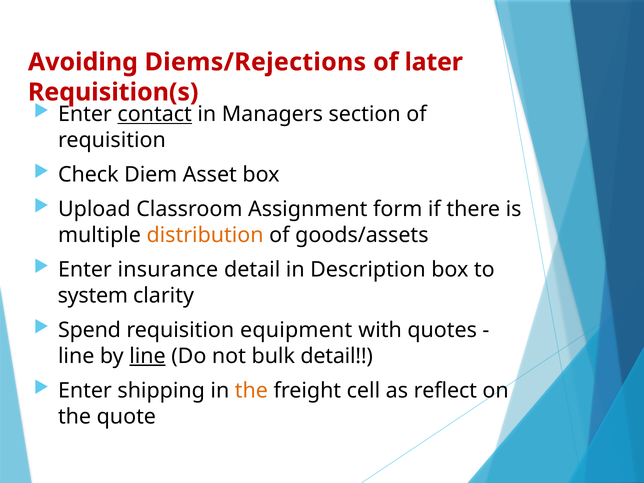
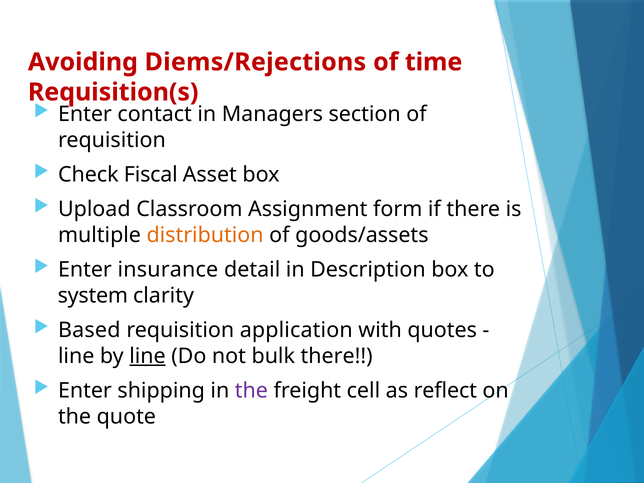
later: later -> time (434, 62)
contact underline: present -> none (155, 114)
Diem: Diem -> Fiscal (151, 175)
Spend: Spend -> Based (89, 330)
equipment: equipment -> application (296, 330)
bulk detail: detail -> there (337, 356)
the colour: orange -> purple (251, 391)
